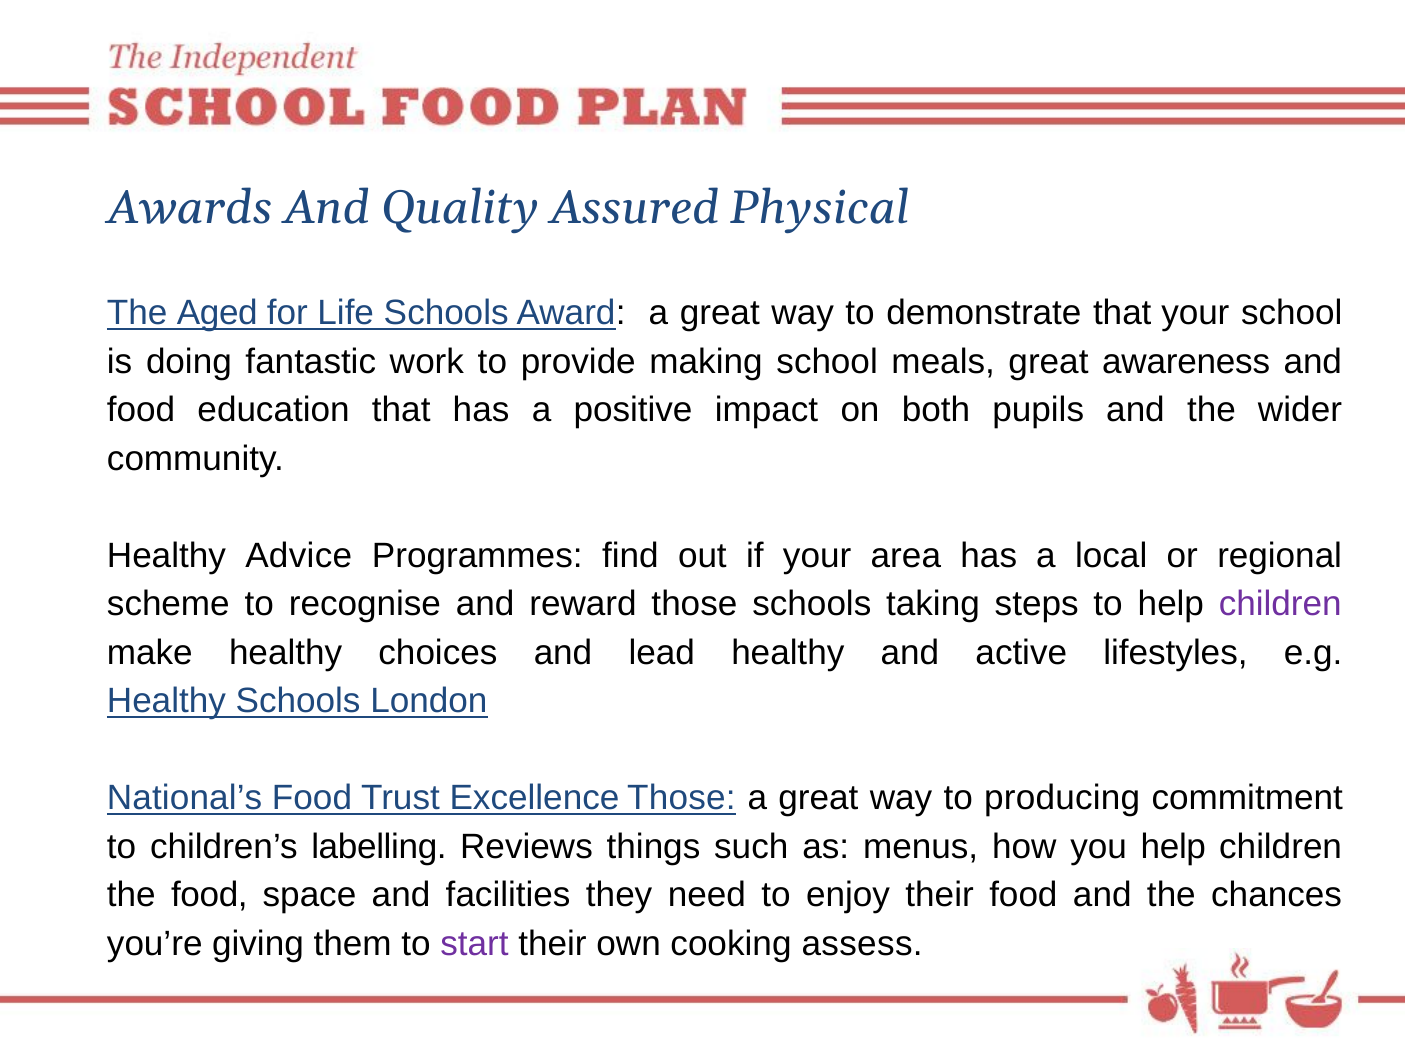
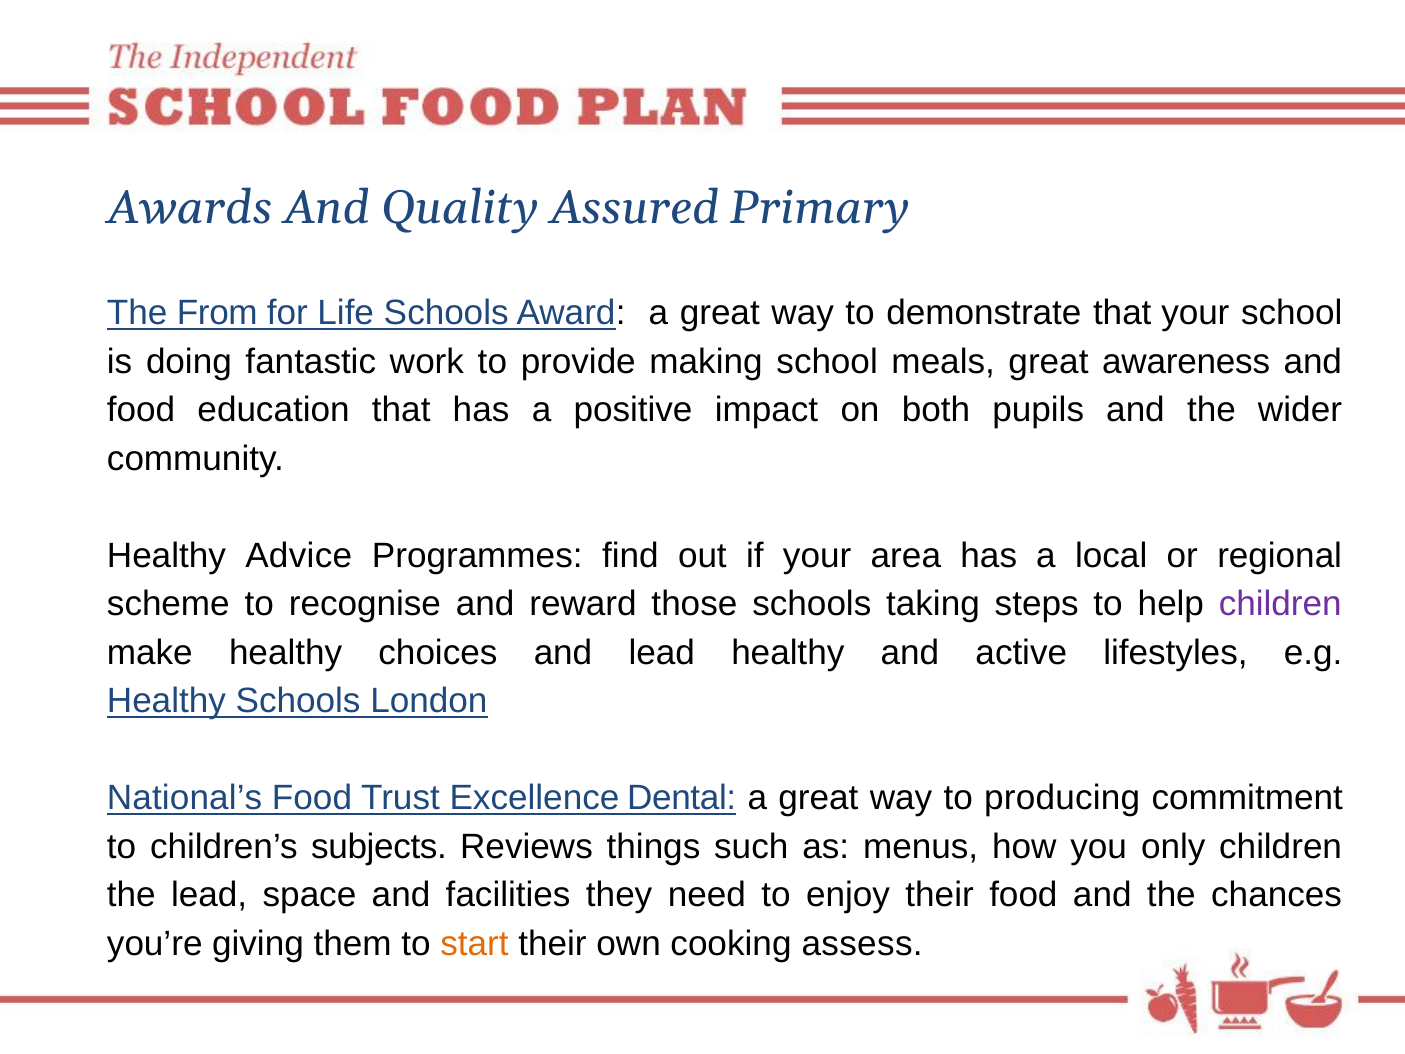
Physical: Physical -> Primary (820, 208)
Aged: Aged -> From (217, 313)
Excellence Those: Those -> Dental (682, 798)
labelling: labelling -> subjects (379, 846)
you help: help -> only (1173, 846)
the food: food -> lead (209, 895)
start colour: purple -> orange (474, 943)
